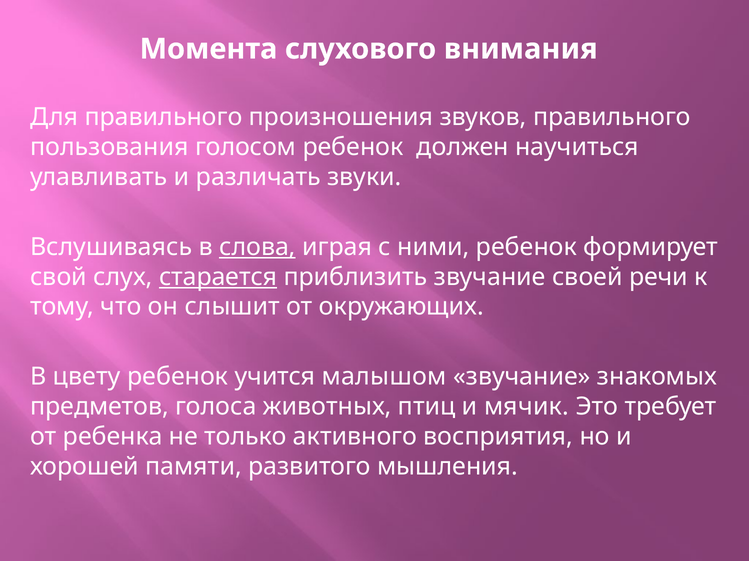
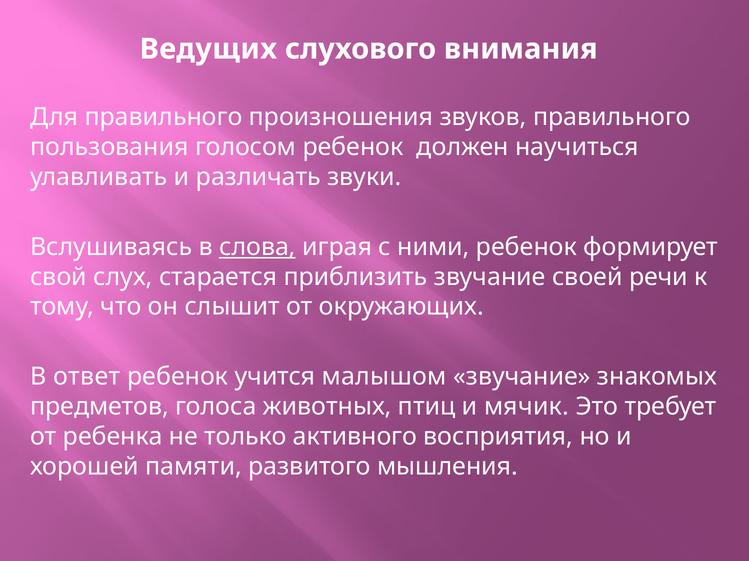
Момента: Момента -> Ведущих (208, 49)
старается underline: present -> none (218, 277)
цвету: цвету -> ответ (87, 377)
